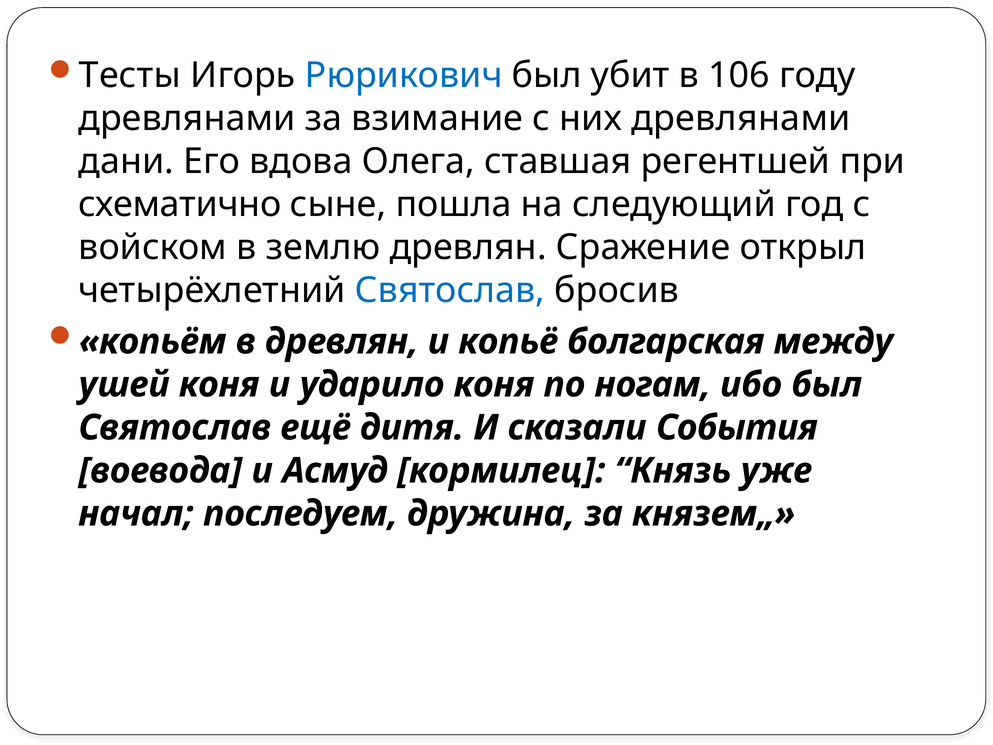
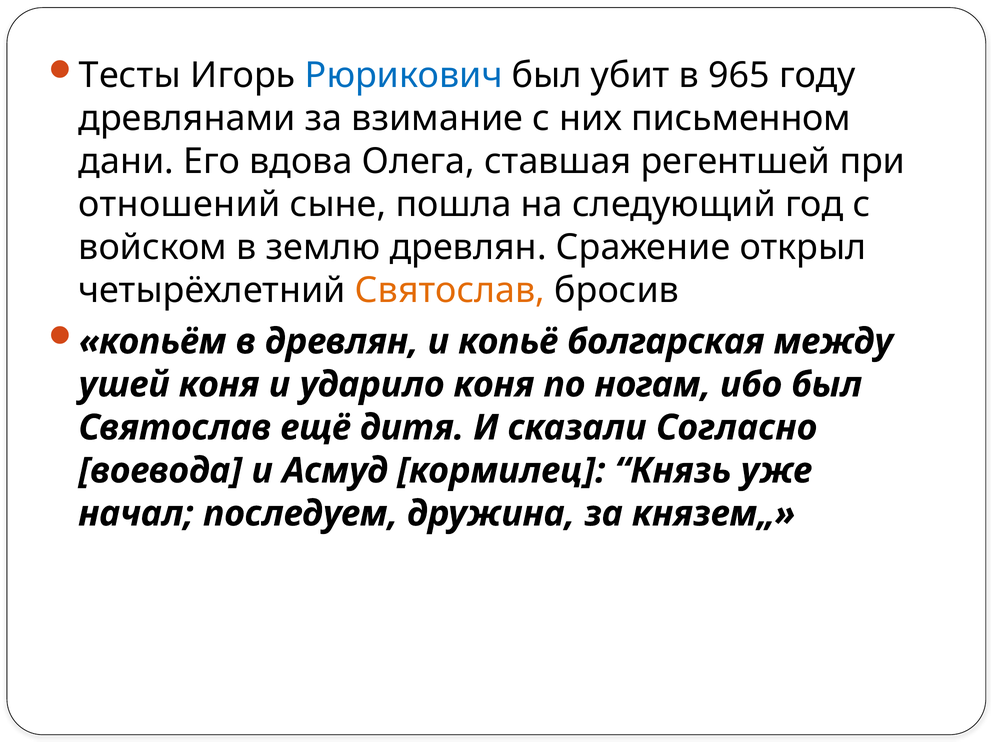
106: 106 -> 965 (739, 75)
них древлянами: древлянами -> письменном (741, 118)
схематично: схематично -> отношений (179, 204)
Святослав colour: blue -> orange (450, 290)
События: События -> Согласно (737, 428)
